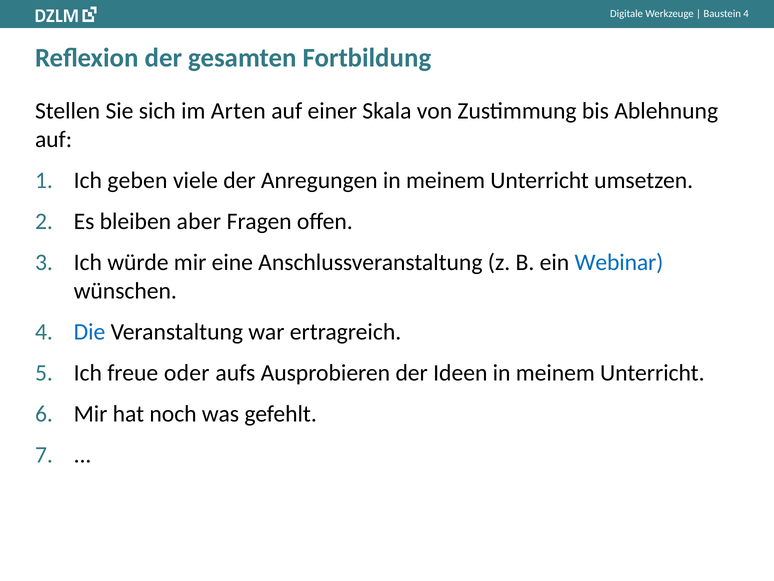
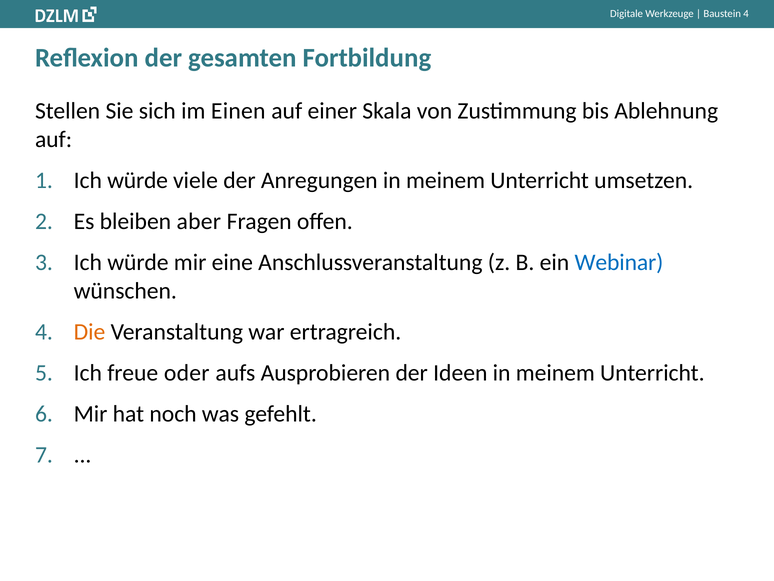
Arten: Arten -> Einen (238, 111)
geben: geben -> würde (138, 180)
Die colour: blue -> orange (89, 332)
